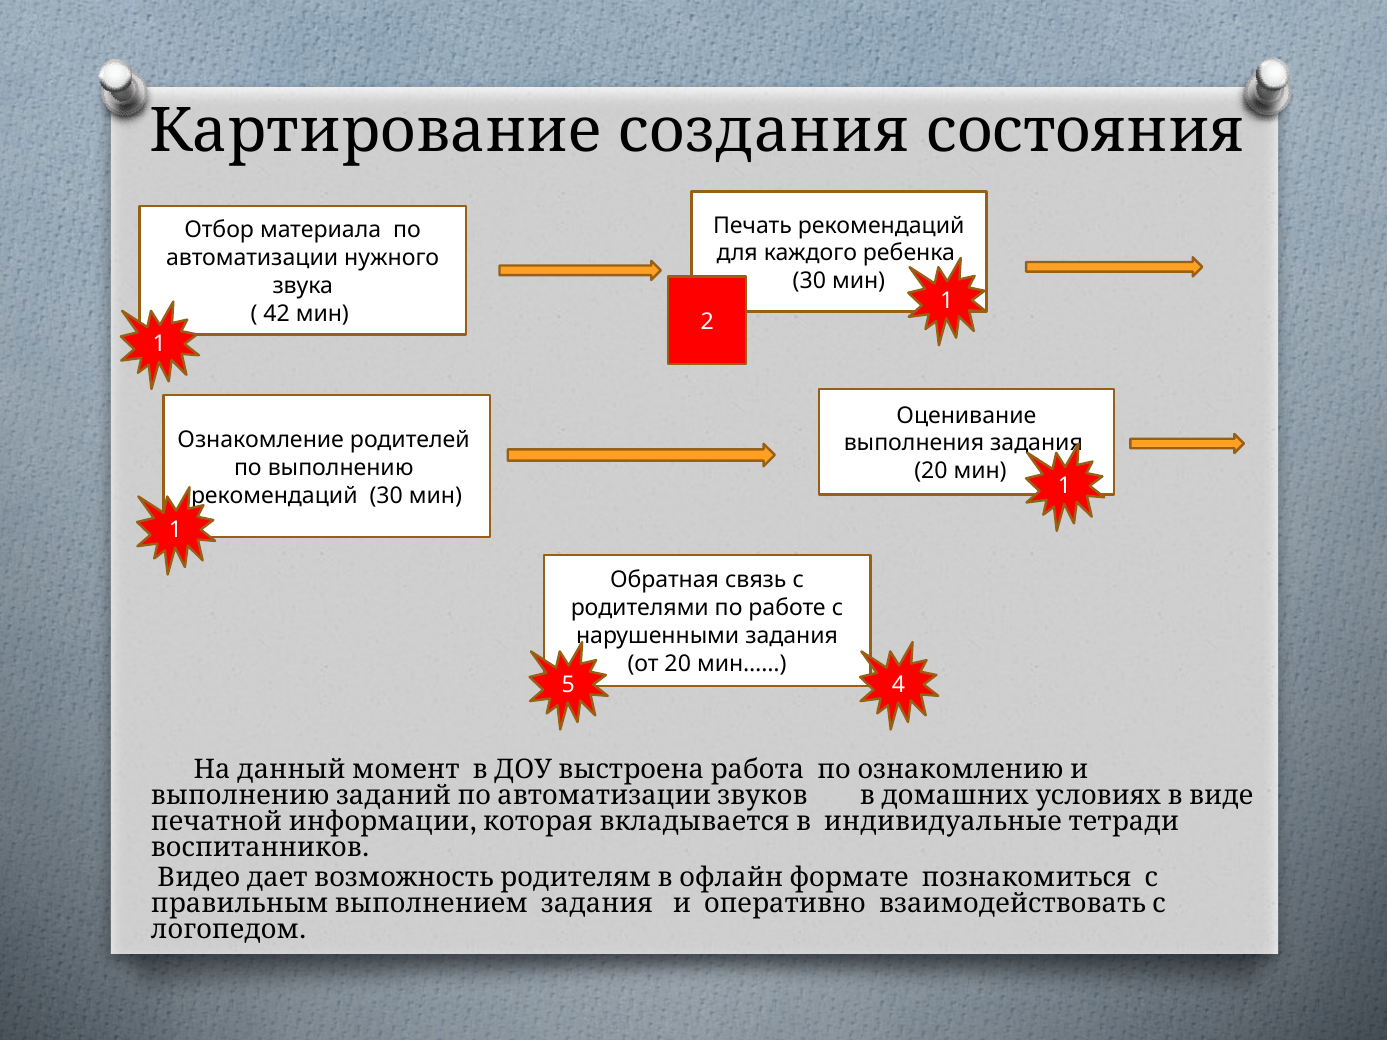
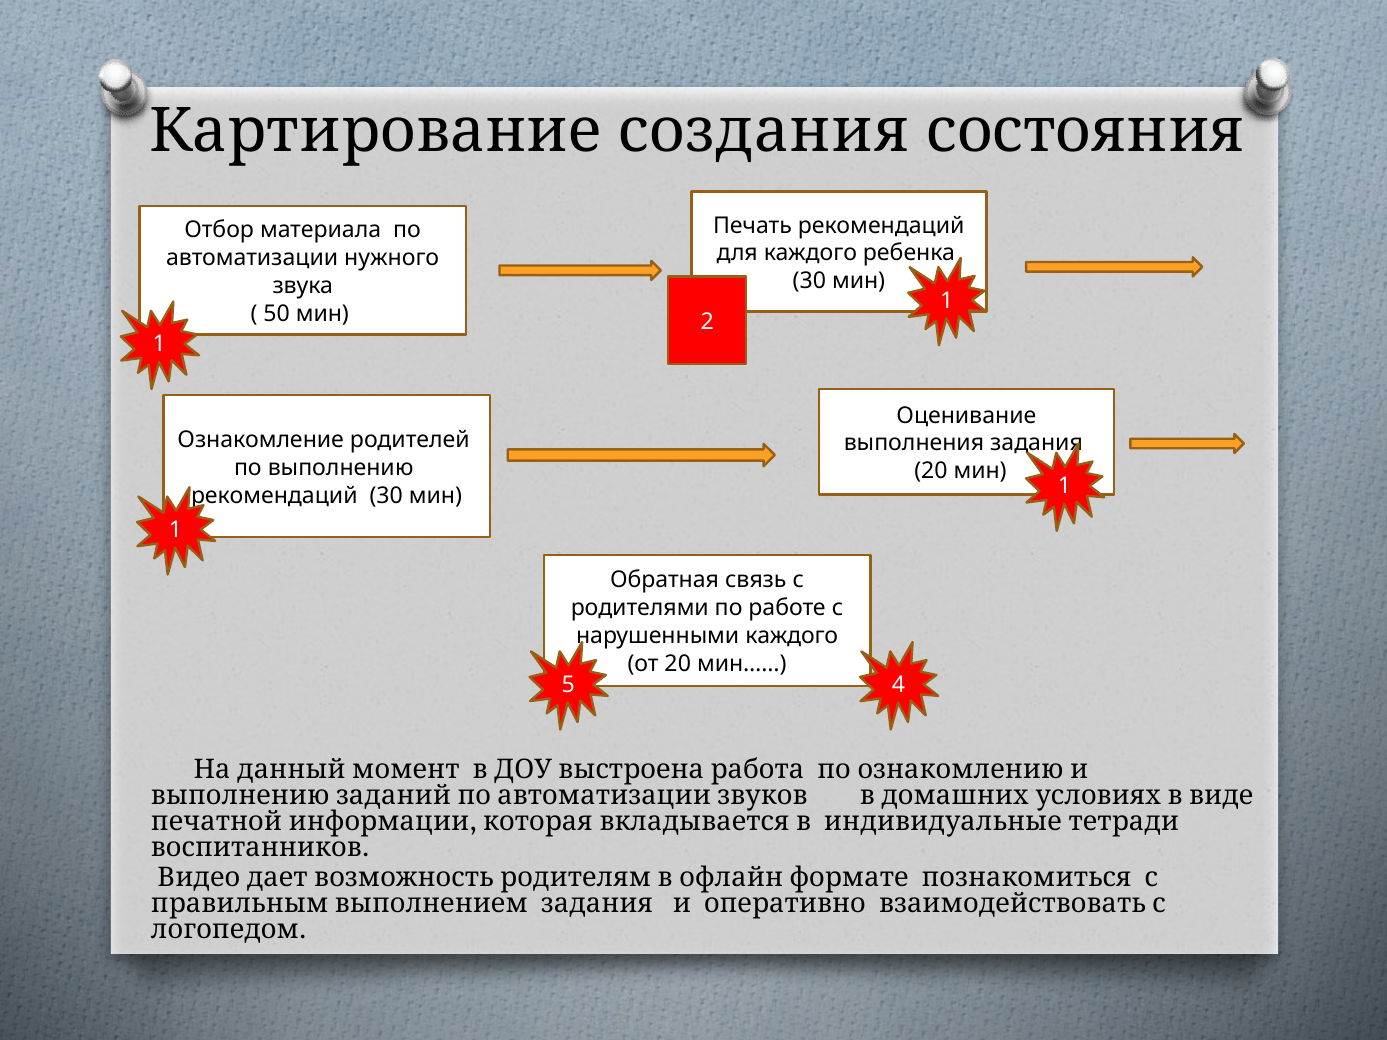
42: 42 -> 50 (277, 314)
нарушенными задания: задания -> каждого (792, 636)
